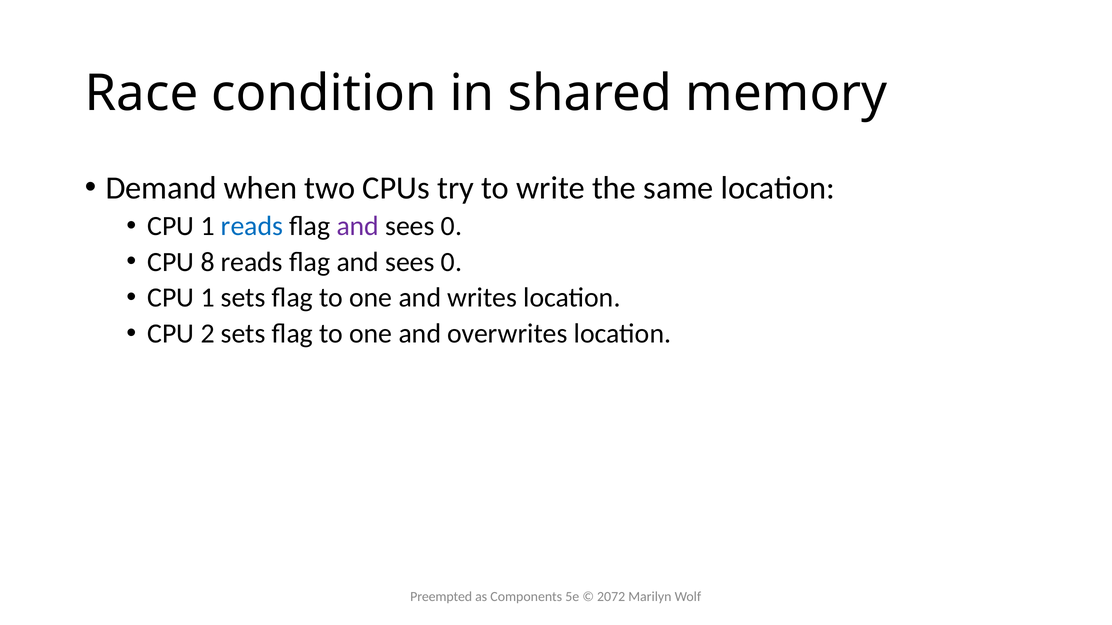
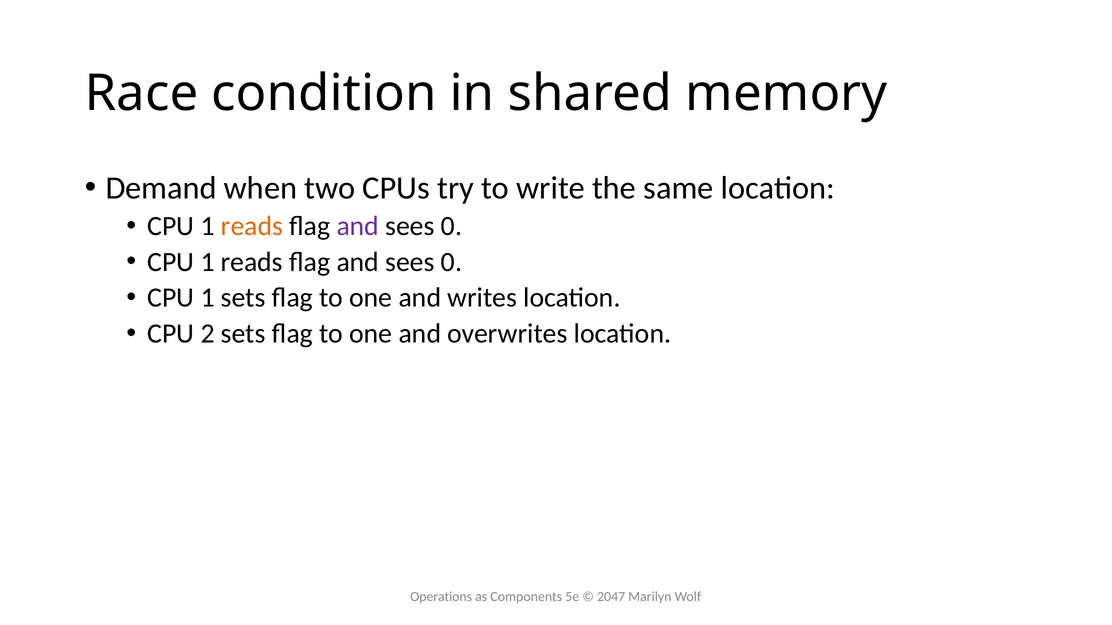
reads colour: blue -> orange (252, 226)
8: 8 -> 1 (208, 262)
Preempted: Preempted -> Operations (441, 597)
2072: 2072 -> 2047 (611, 597)
